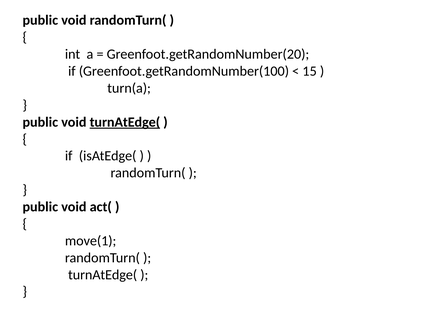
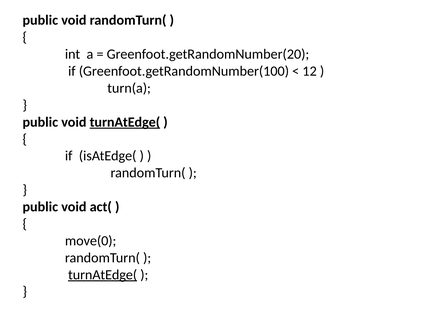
15: 15 -> 12 (310, 71)
move(1: move(1 -> move(0 (91, 241)
turnAtEdge( underline: none -> present (103, 275)
